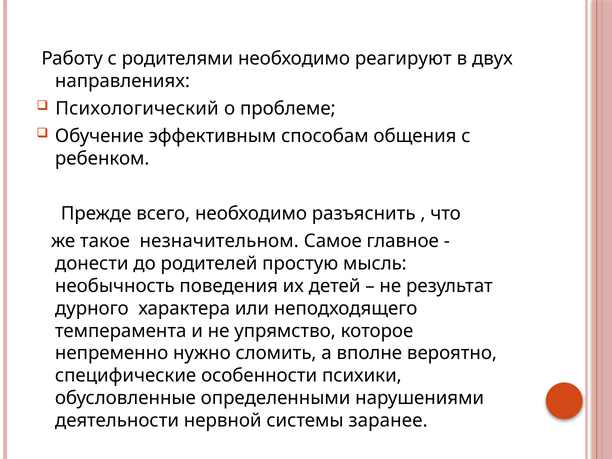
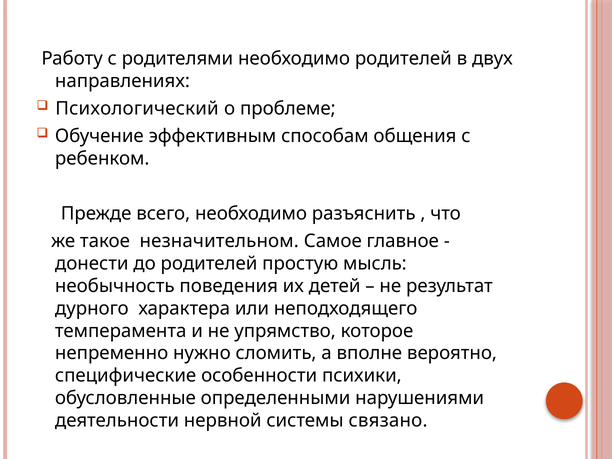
необходимо реагируют: реагируют -> родителей (403, 59)
заранее: заранее -> связано (388, 421)
